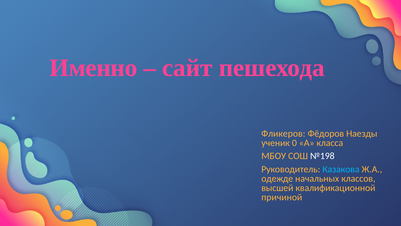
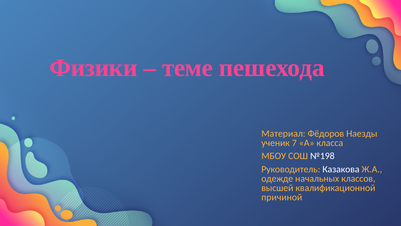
Именно: Именно -> Физики (93, 68)
сайт: сайт -> теме (187, 68)
Фликеров: Фликеров -> Материал (283, 133)
0: 0 -> 7 (294, 143)
Казакова colour: light blue -> white (341, 169)
